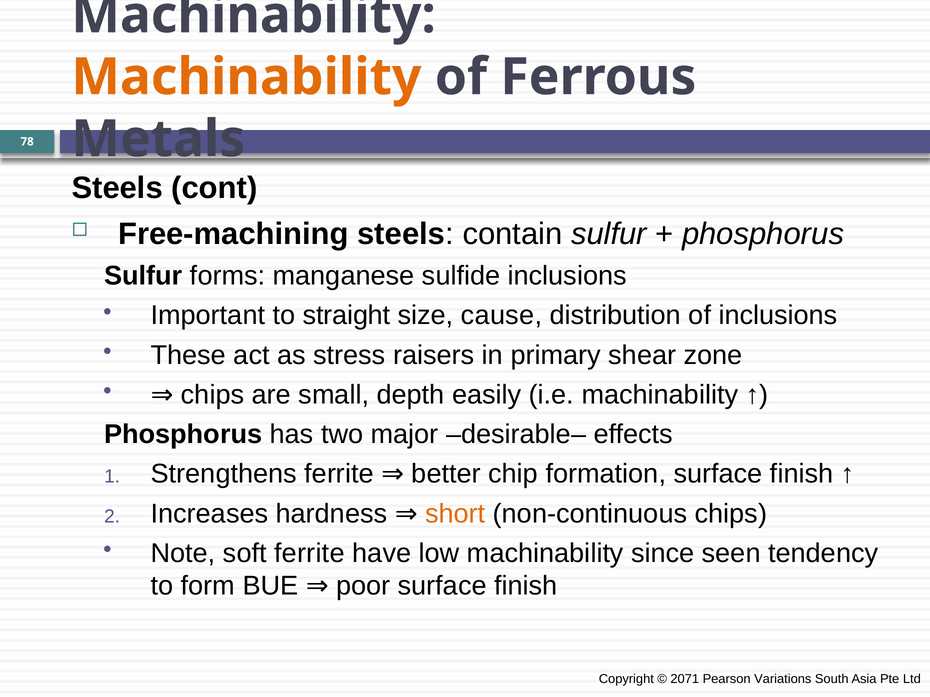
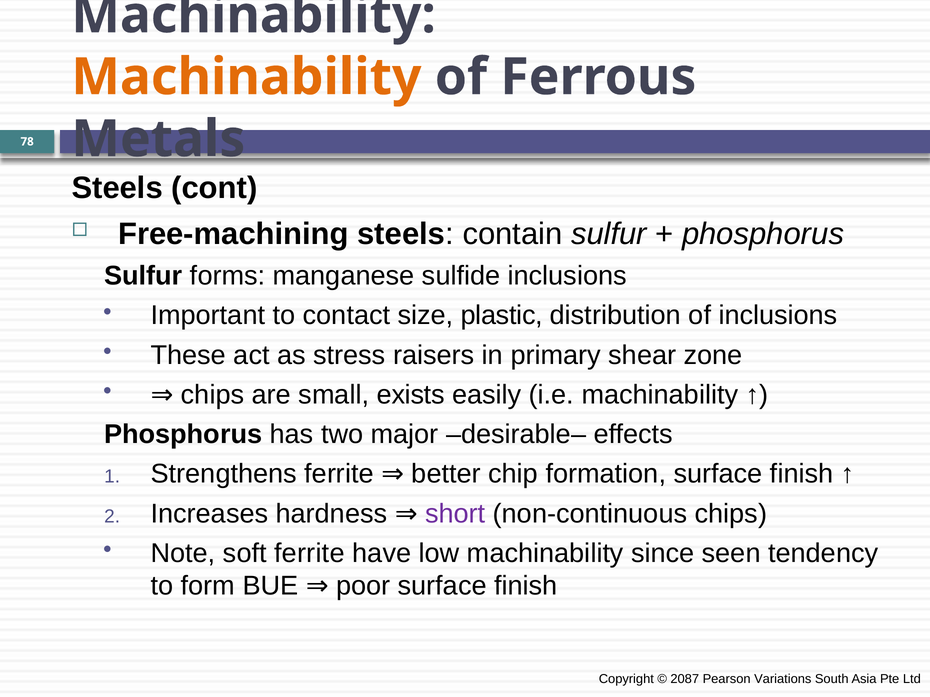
straight: straight -> contact (347, 316)
cause: cause -> plastic (502, 316)
depth: depth -> exists (411, 395)
short colour: orange -> purple (455, 514)
2071: 2071 -> 2087 (685, 679)
